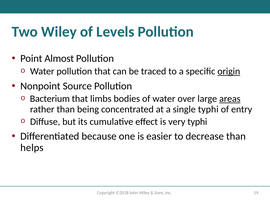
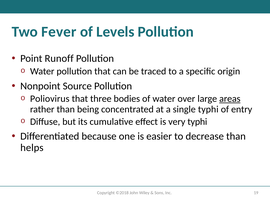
Two Wiley: Wiley -> Fever (59, 32)
Almost: Almost -> Runoff (59, 59)
origin underline: present -> none (229, 71)
Bacterium: Bacterium -> Poliovirus (50, 99)
limbs: limbs -> three (101, 99)
